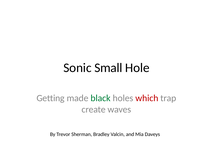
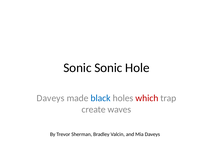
Sonic Small: Small -> Sonic (108, 68)
Getting: Getting -> Daveys (51, 98)
black colour: green -> blue (101, 98)
